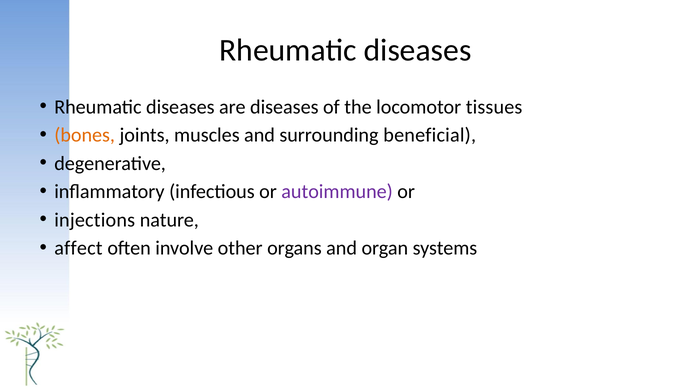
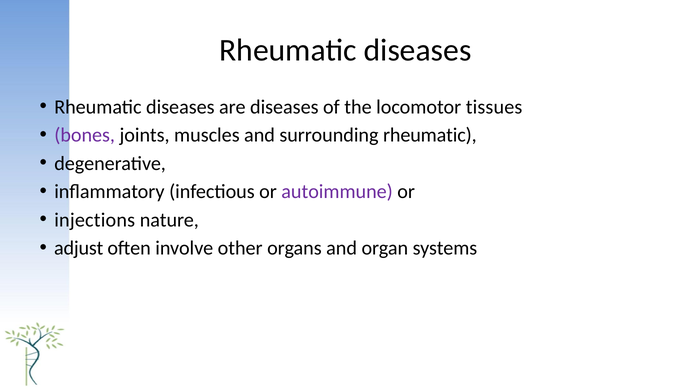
bones colour: orange -> purple (85, 135)
surrounding beneficial: beneficial -> rheumatic (430, 135)
affect: affect -> adjust (79, 248)
